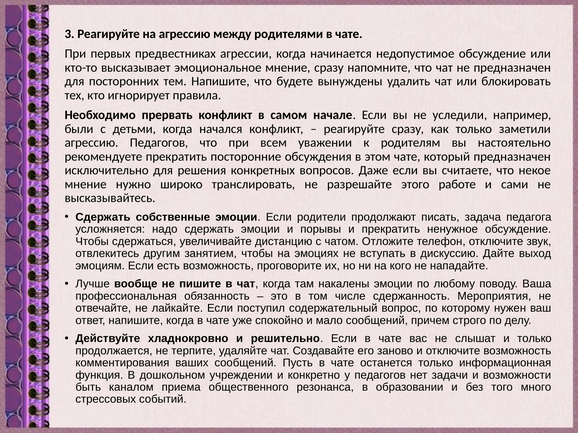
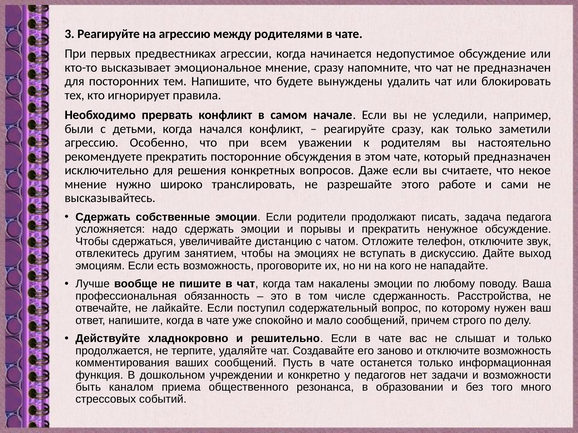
агрессию Педагогов: Педагогов -> Особенно (159, 143)
Мероприятия: Мероприятия -> Расстройства (494, 296)
